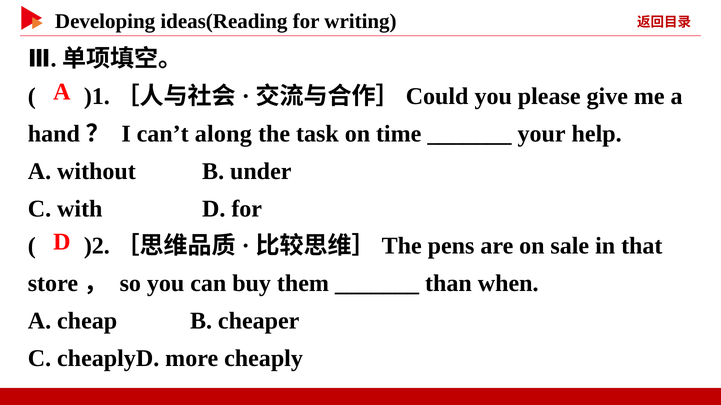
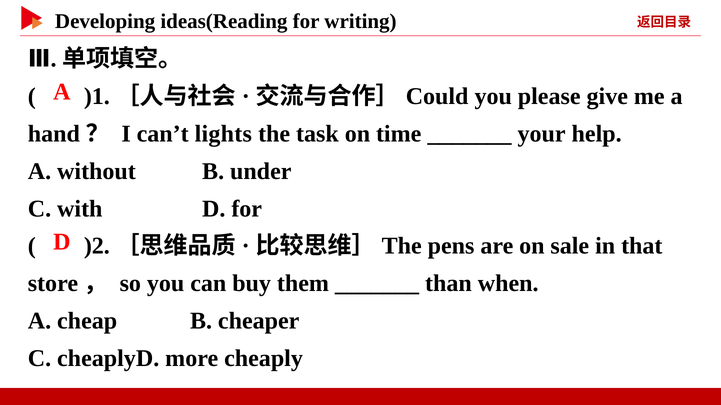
along: along -> lights (223, 134)
